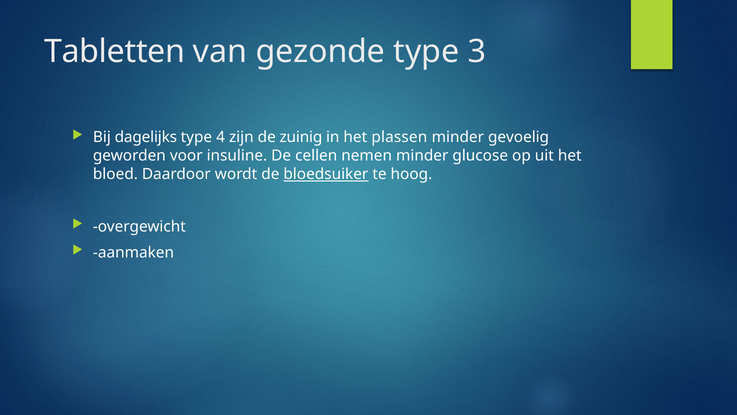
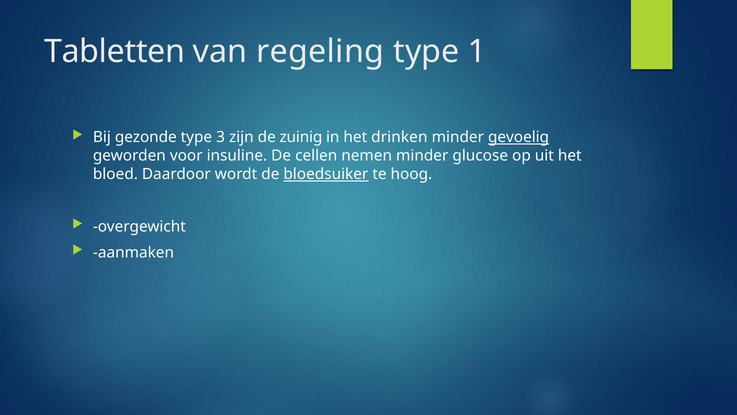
gezonde: gezonde -> regeling (320, 52)
3: 3 -> 1 (477, 52)
dagelijks: dagelijks -> gezonde (146, 137)
4: 4 -> 3 (221, 137)
plassen: plassen -> drinken (399, 137)
gevoelig underline: none -> present (519, 137)
